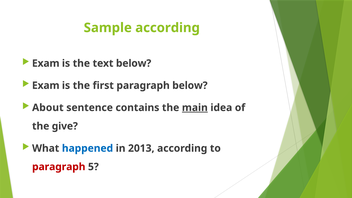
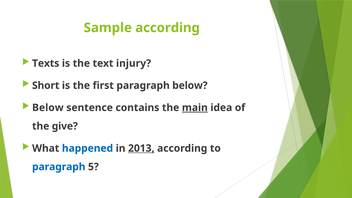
Exam: Exam -> Texts (46, 63)
text below: below -> injury (134, 63)
Exam: Exam -> Short (46, 85)
About: About -> Below (48, 108)
2013 underline: none -> present (141, 148)
paragraph colour: red -> blue (59, 167)
